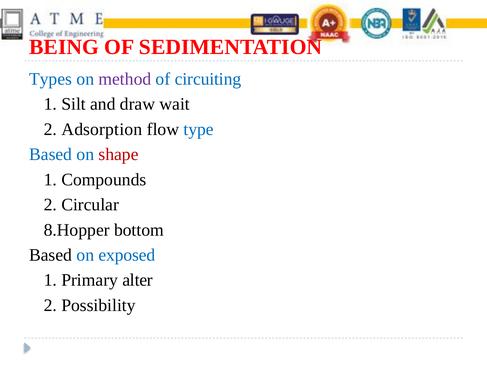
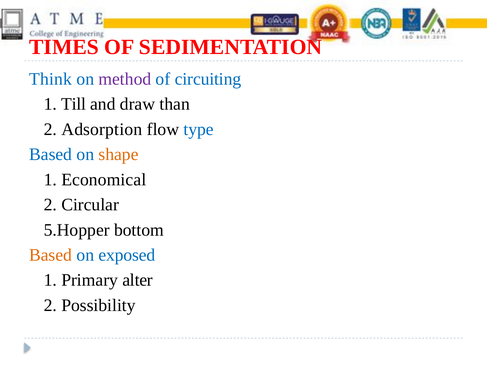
BEING: BEING -> TIMES (64, 47)
Types: Types -> Think (51, 79)
Silt: Silt -> Till (74, 104)
wait: wait -> than (175, 104)
shape colour: red -> orange (119, 155)
Compounds: Compounds -> Economical (104, 180)
8.Hopper: 8.Hopper -> 5.Hopper (77, 230)
Based colour: black -> orange (51, 255)
